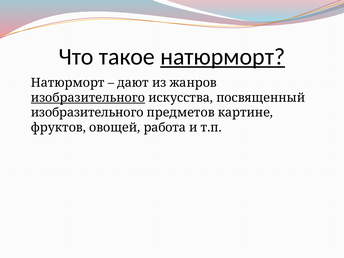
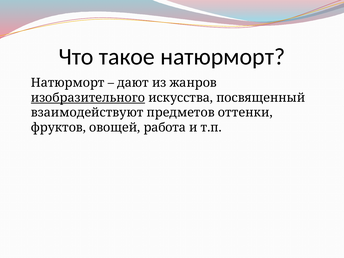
натюрморт underline: present -> none (223, 57)
изобразительного: изобразительного -> взаимодействуют (87, 113)
картине: картине -> оттенки (245, 113)
